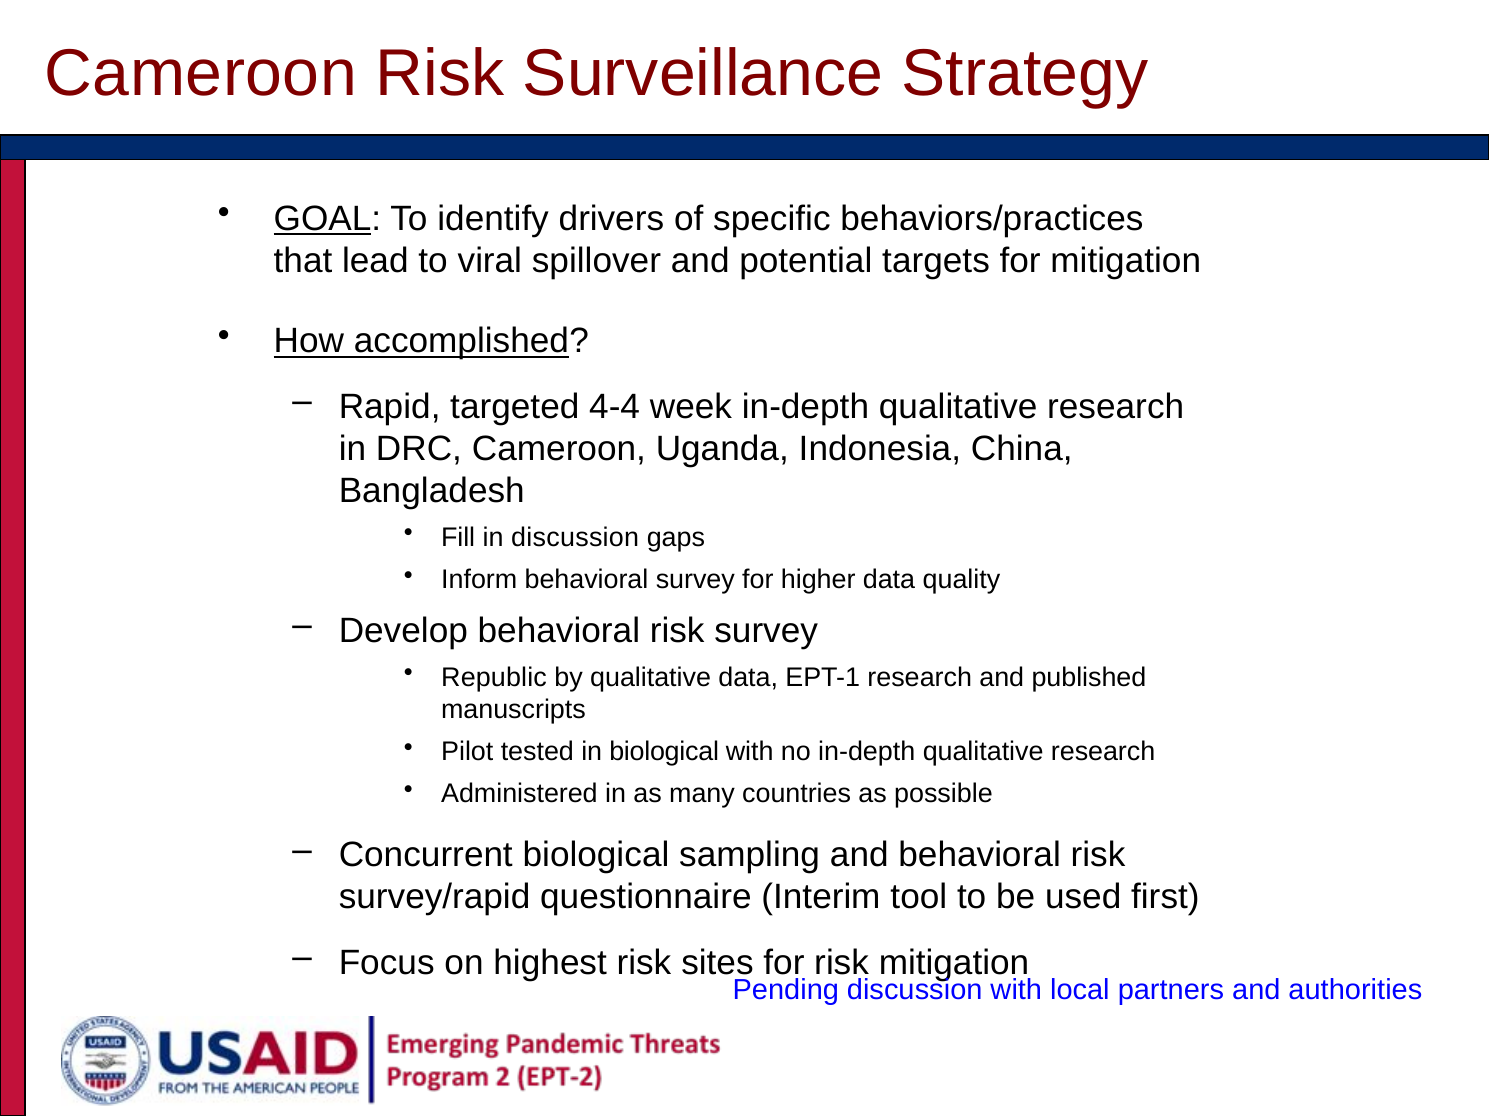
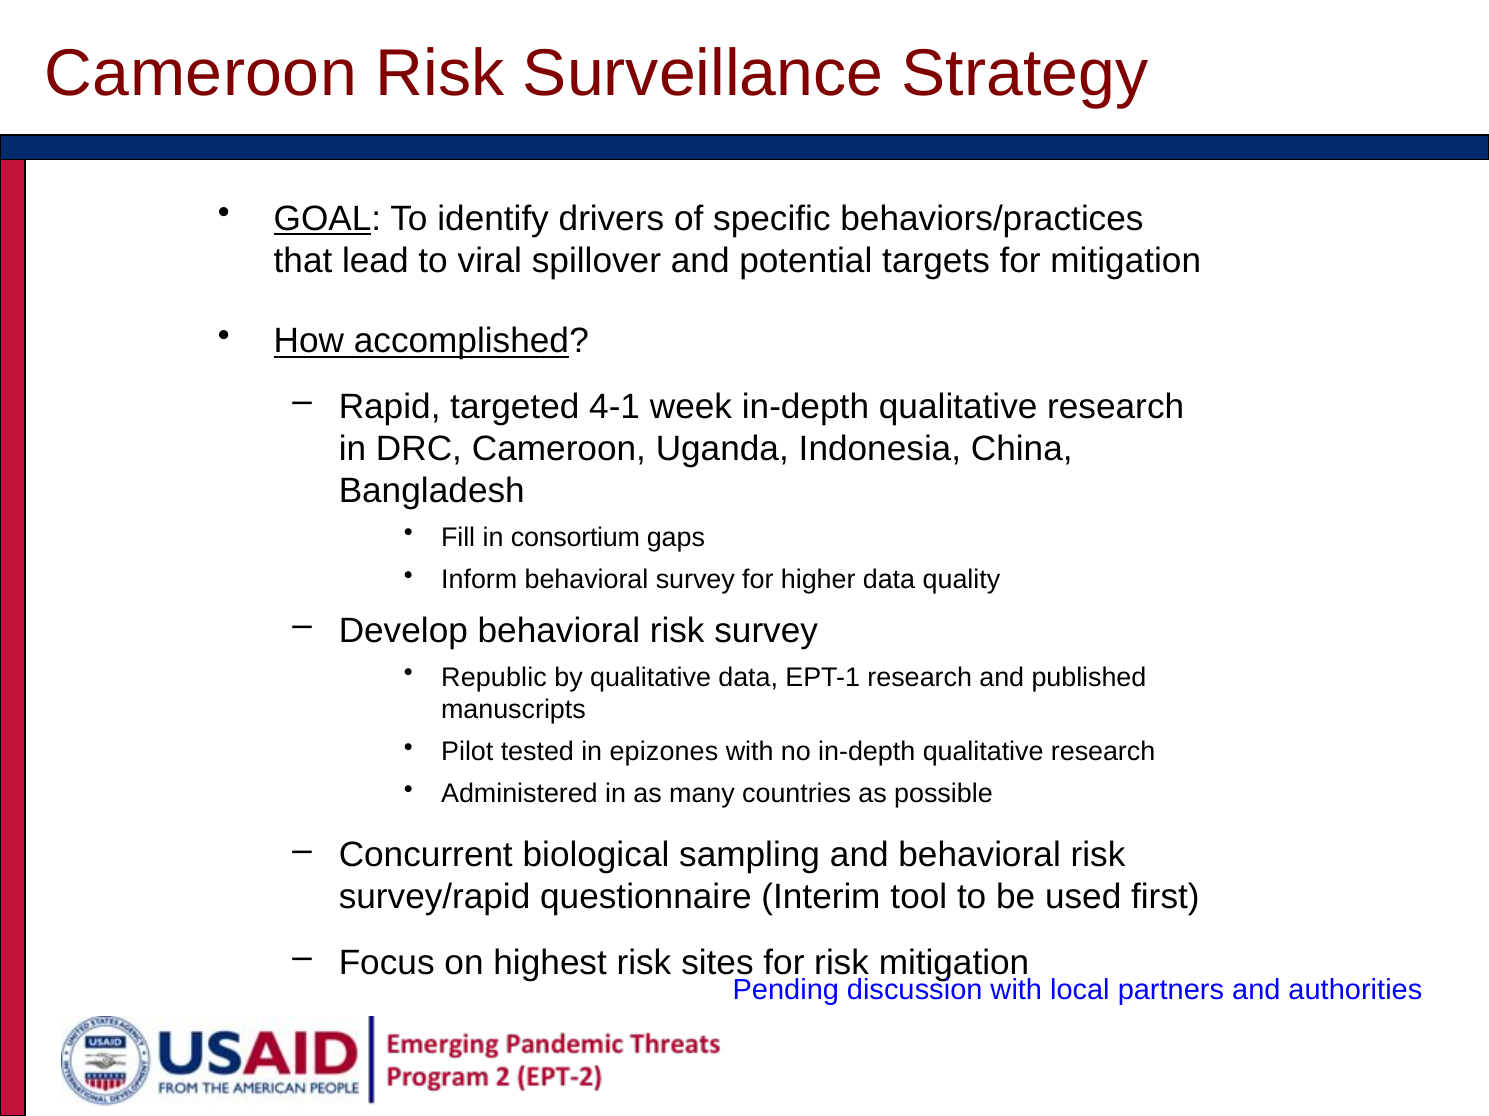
4-4: 4-4 -> 4-1 (615, 407)
in discussion: discussion -> consortium (575, 538)
in biological: biological -> epizones (664, 752)
